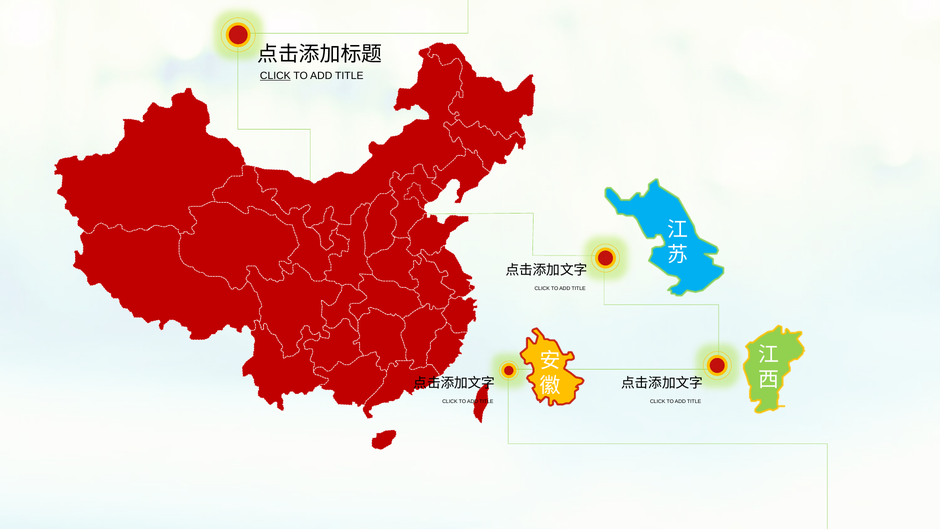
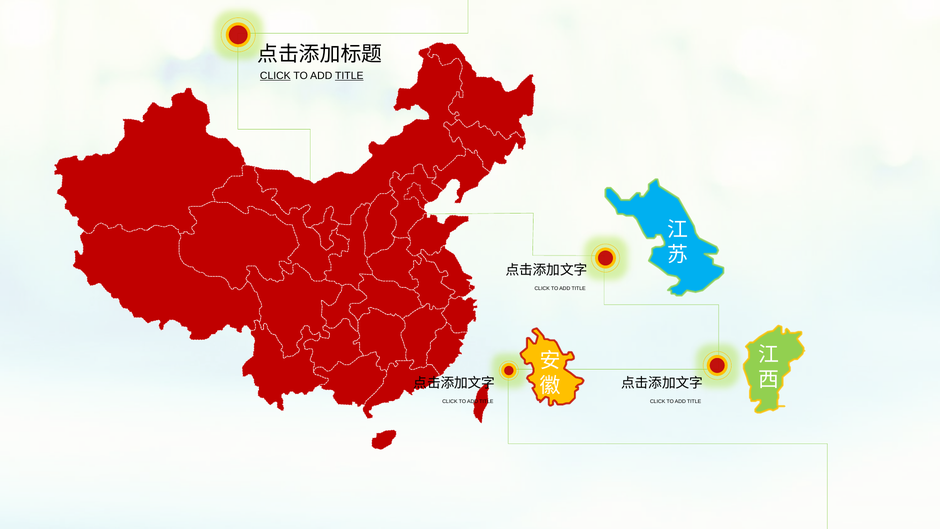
TITLE underline: none -> present (349, 76)
